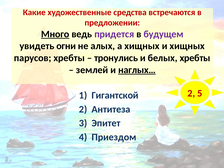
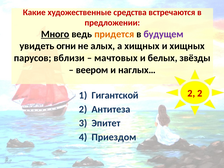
придется colour: purple -> orange (114, 34)
парусов хребты: хребты -> вблизи (69, 58)
тронулись: тронулись -> мачтовых (116, 58)
белых хребты: хребты -> звёзды (195, 58)
землей: землей -> веером (92, 70)
наглых… underline: present -> none (137, 70)
2 5: 5 -> 2 (200, 93)
